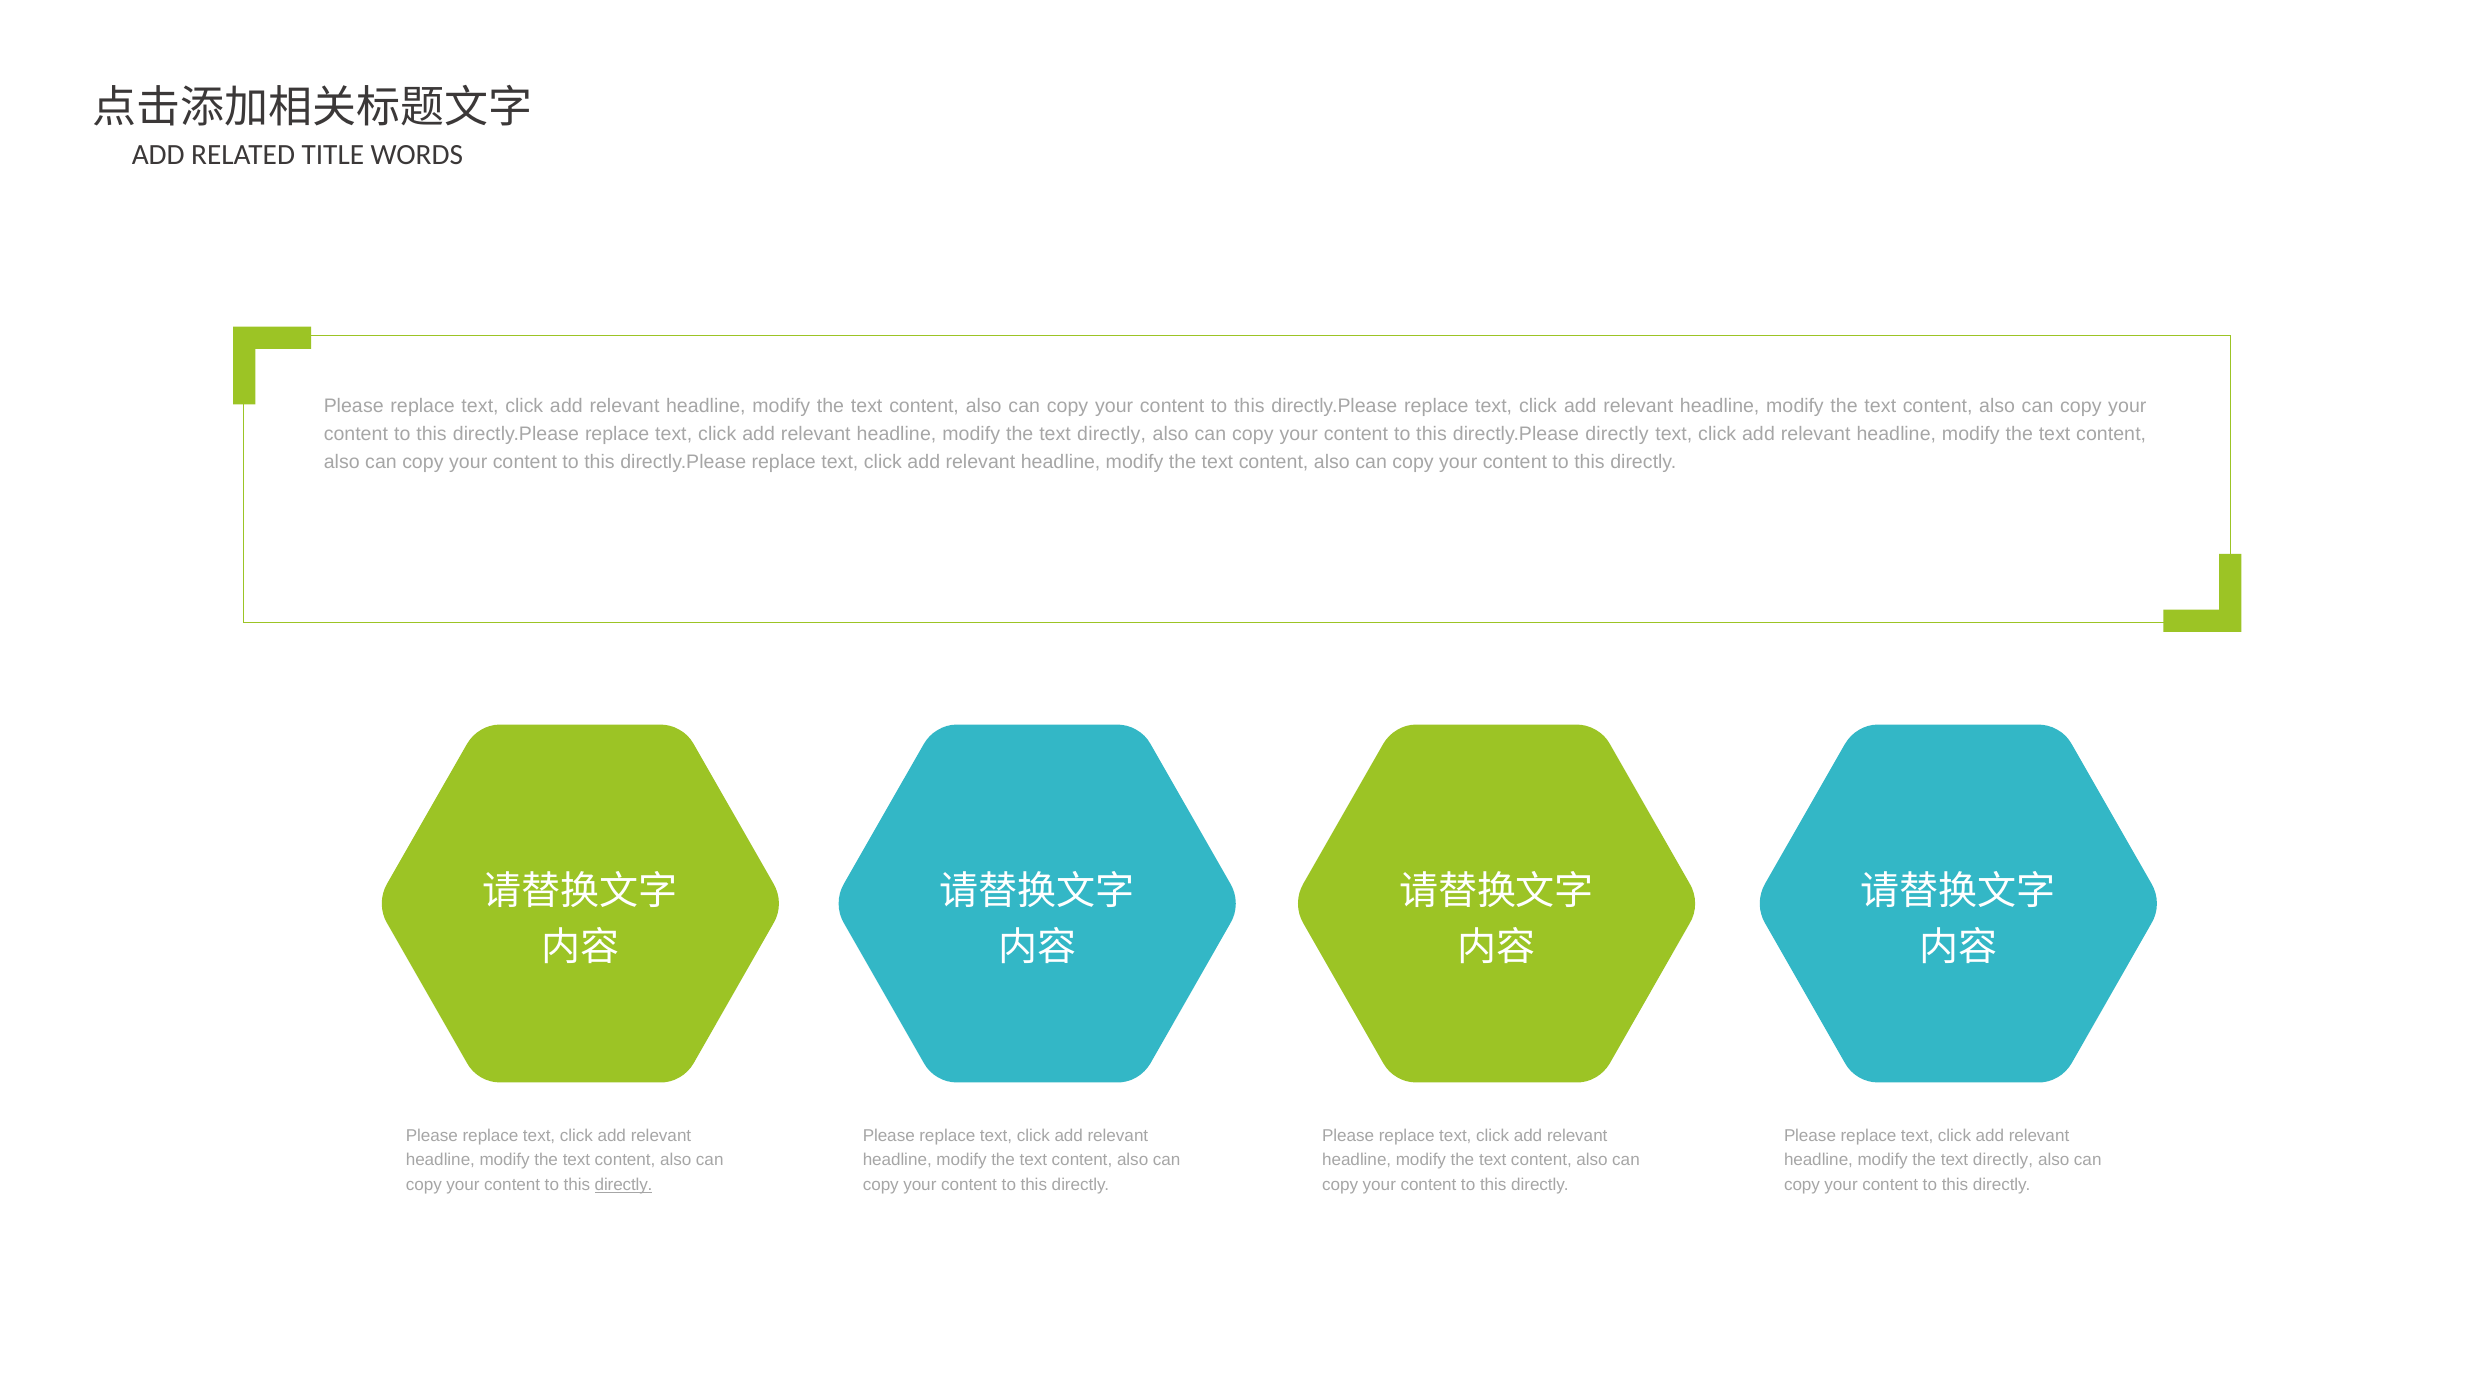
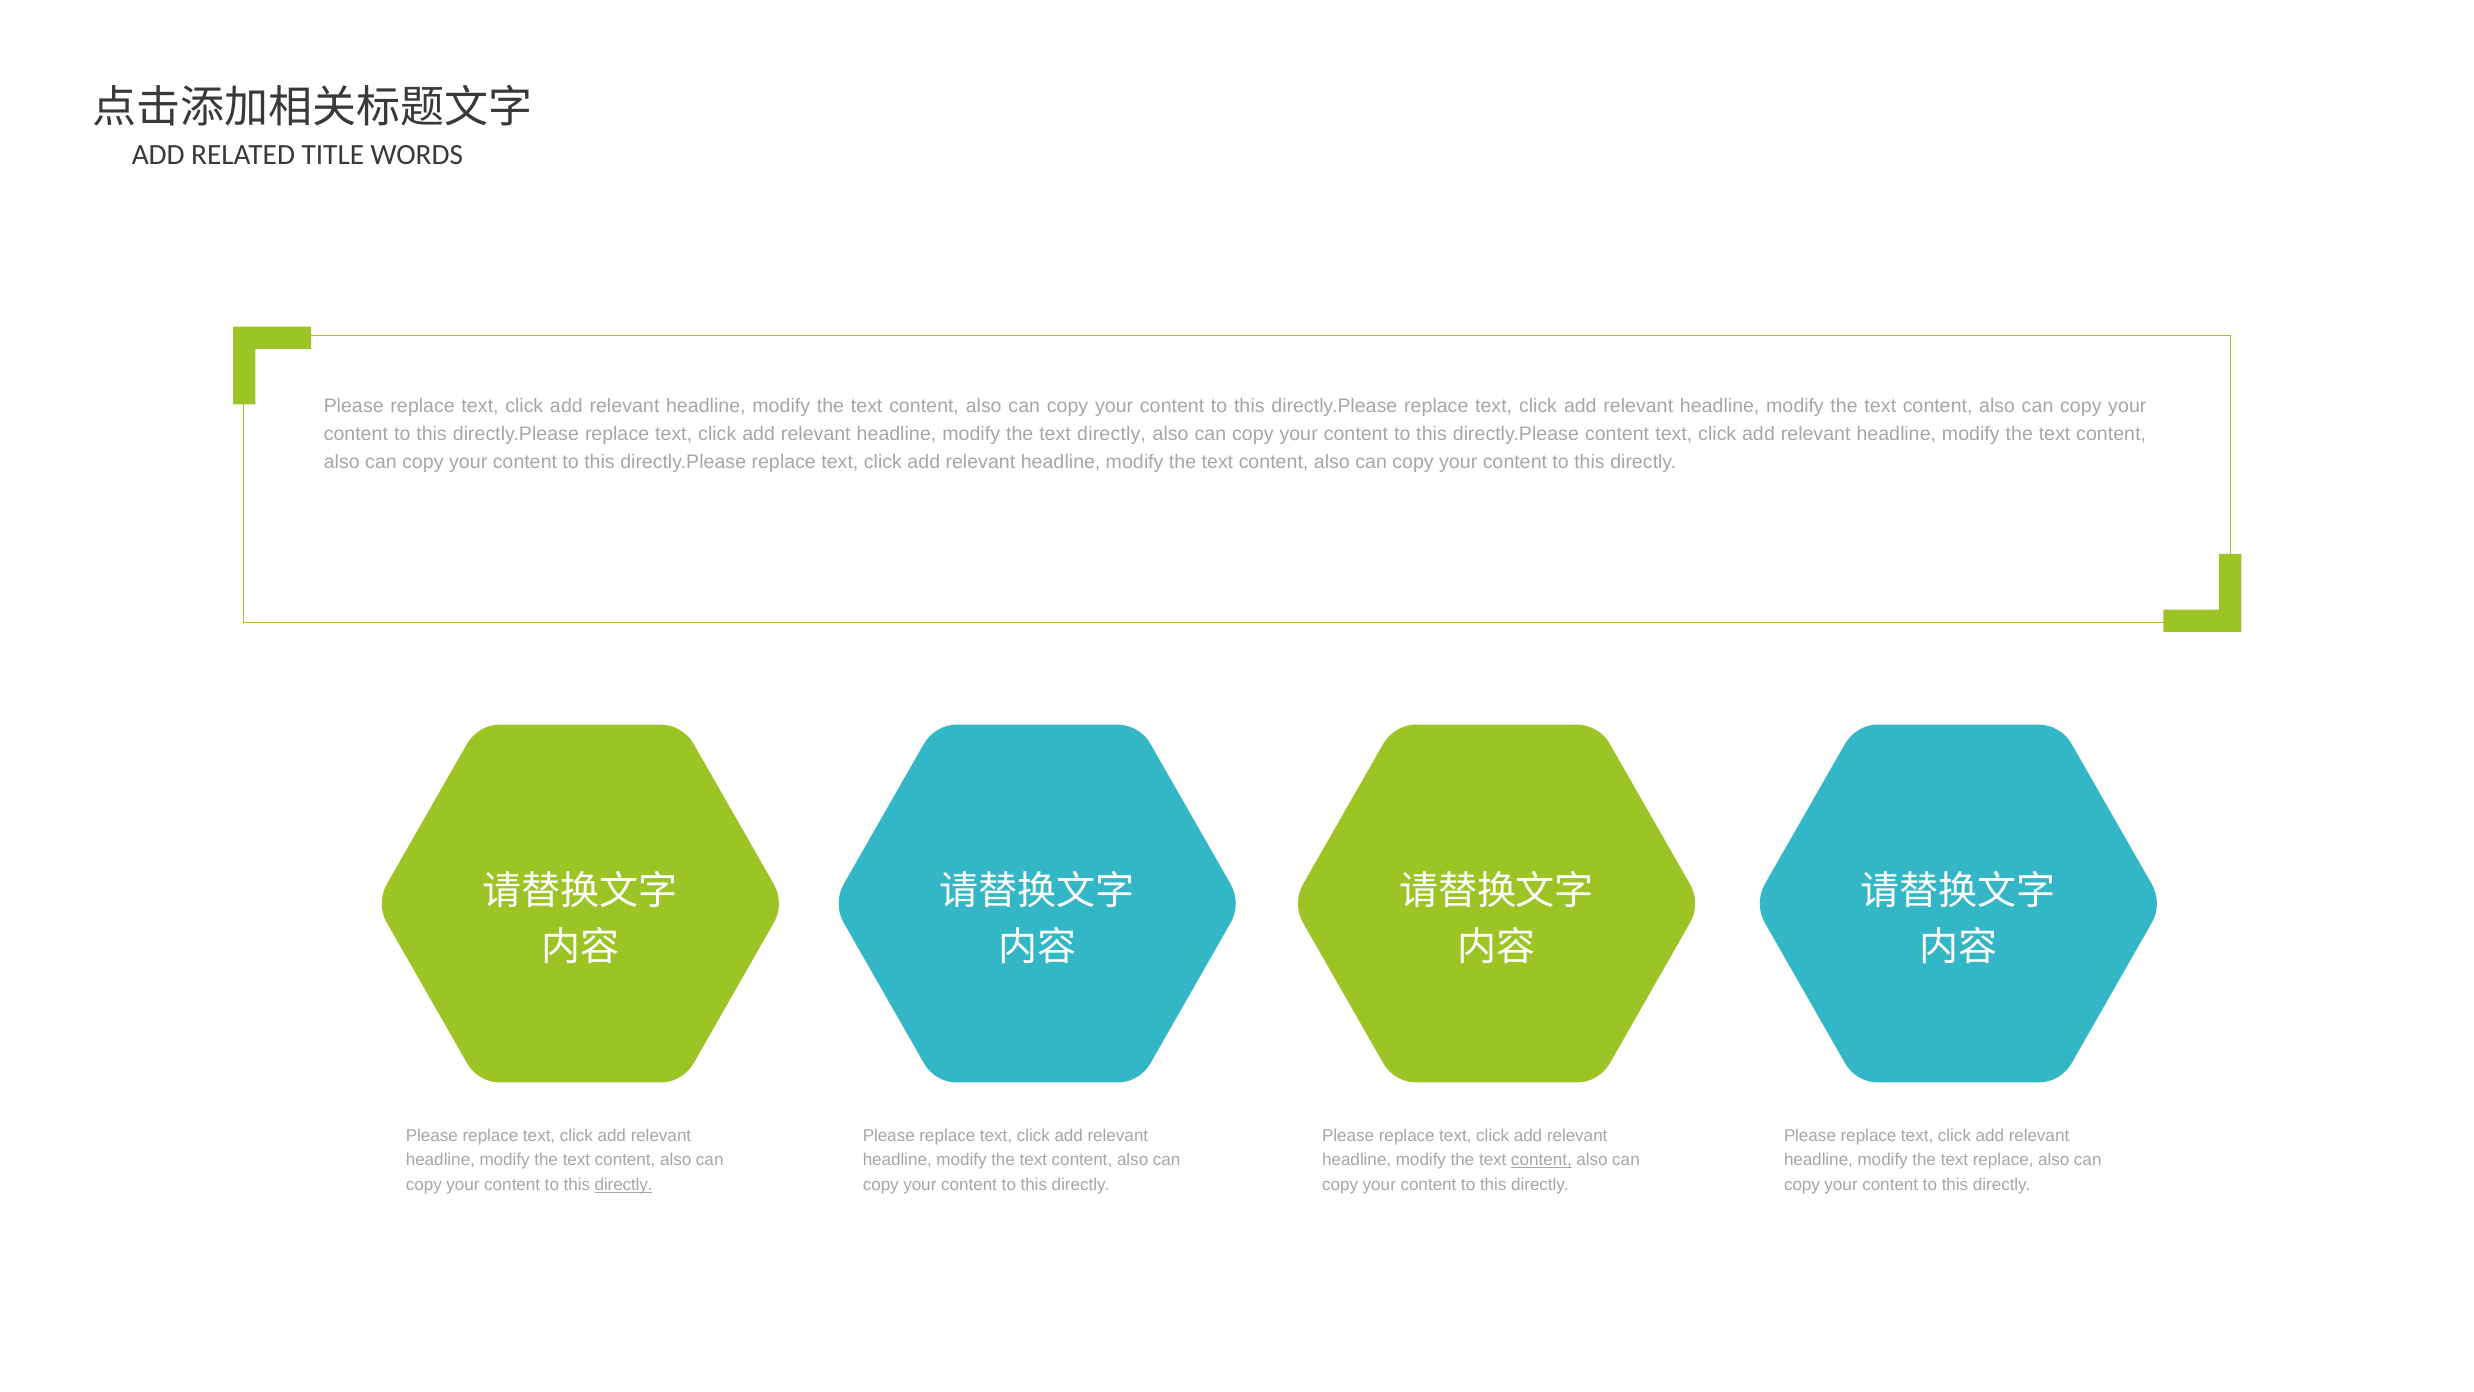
directly.Please directly: directly -> content (1617, 434)
content underline: none -> present (1541, 1160)
directly: directly -> replace (2003, 1160)
